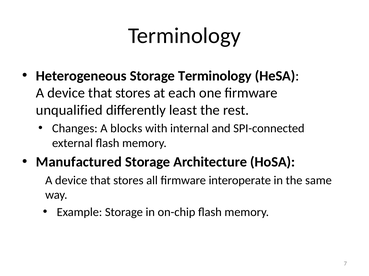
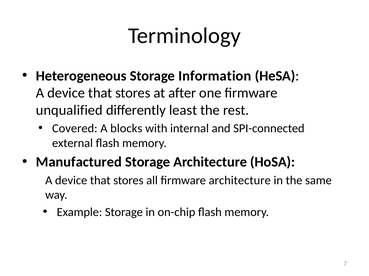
Storage Terminology: Terminology -> Information (215, 76)
each: each -> after (182, 93)
Changes: Changes -> Covered (75, 129)
firmware interoperate: interoperate -> architecture (240, 181)
